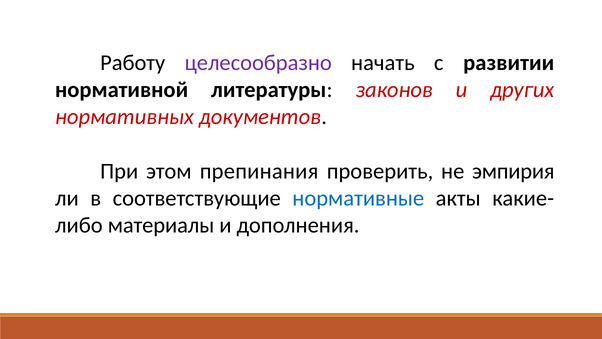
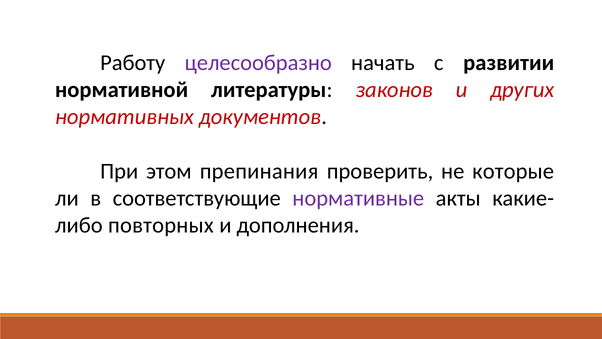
эмпирия: эмпирия -> которые (513, 171)
нормативные colour: blue -> purple (358, 198)
материалы: материалы -> повторных (161, 225)
